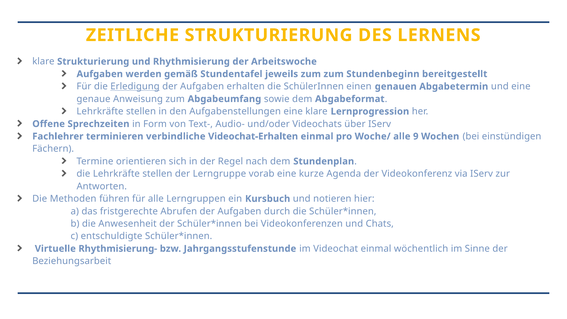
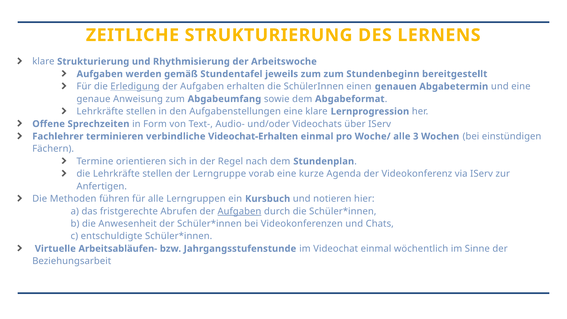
9: 9 -> 3 (416, 136)
Antworten: Antworten -> Anfertigen (102, 186)
Aufgaben underline: none -> present (239, 211)
Rhythmisierung-: Rhythmisierung- -> Arbeitsabläufen- (118, 249)
